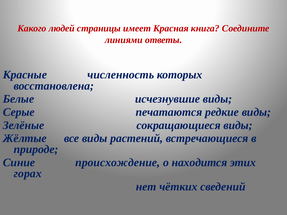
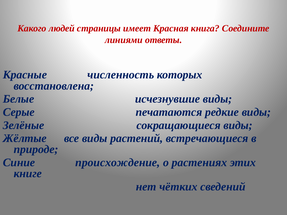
находится: находится -> растениях (199, 163)
горах: горах -> книге (28, 174)
